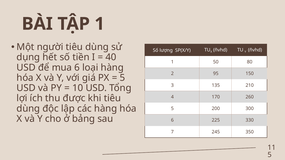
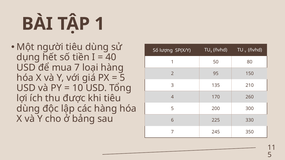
mua 6: 6 -> 7 (77, 68)
